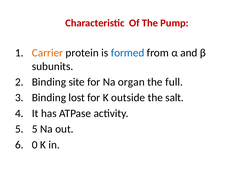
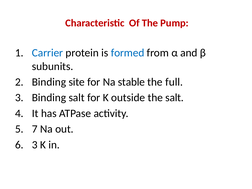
Carrier colour: orange -> blue (47, 53)
organ: organ -> stable (131, 82)
Binding lost: lost -> salt (77, 98)
5: 5 -> 7 (35, 129)
0: 0 -> 3 (35, 145)
